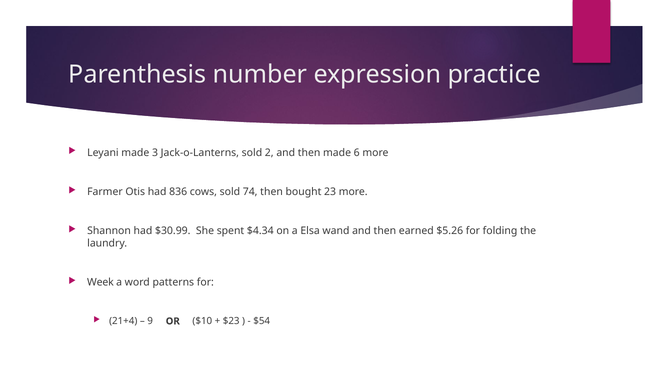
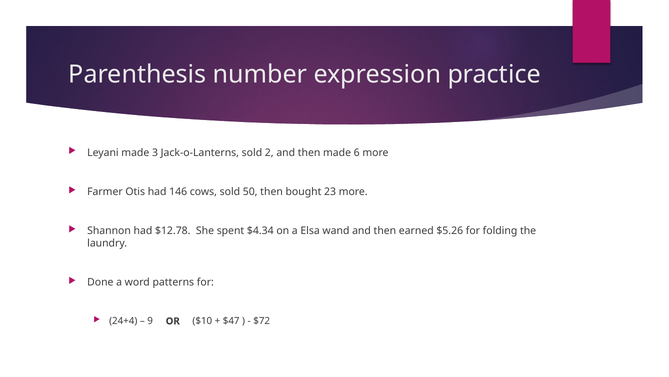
836: 836 -> 146 (178, 191)
74: 74 -> 50 (250, 191)
$30.99: $30.99 -> $12.78 (173, 230)
Week: Week -> Done (100, 282)
21+4: 21+4 -> 24+4 (123, 321)
$23: $23 -> $47 (231, 321)
$54: $54 -> $72 (262, 321)
